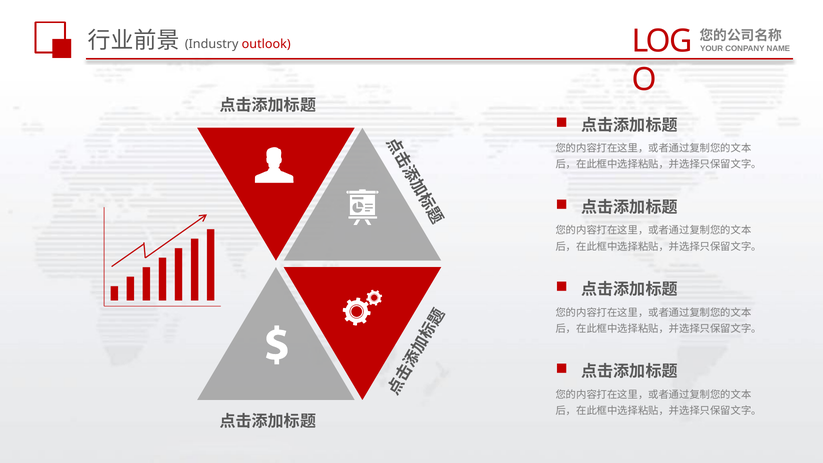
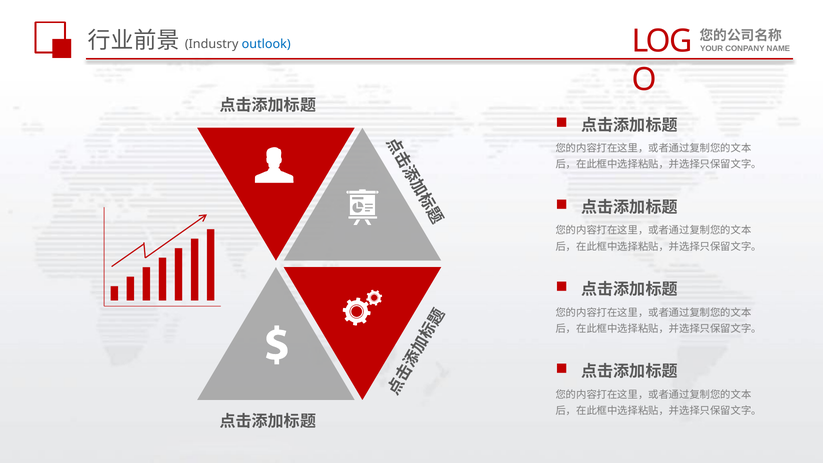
outlook colour: red -> blue (266, 44)
